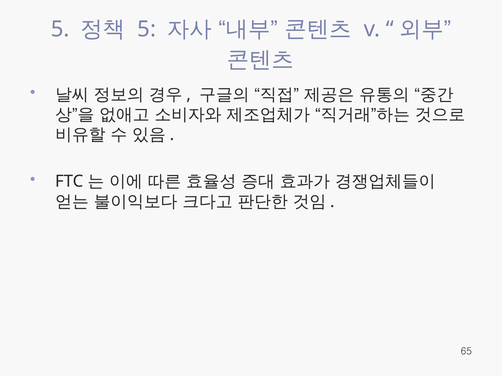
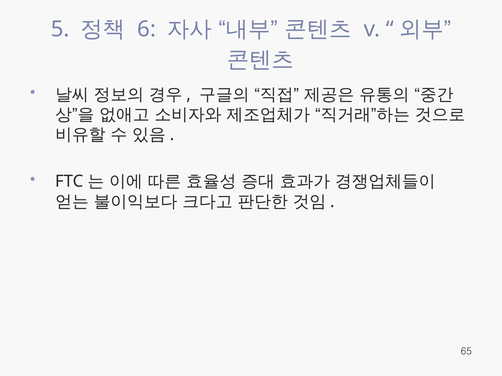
5: 5 -> 6 (147, 29)
